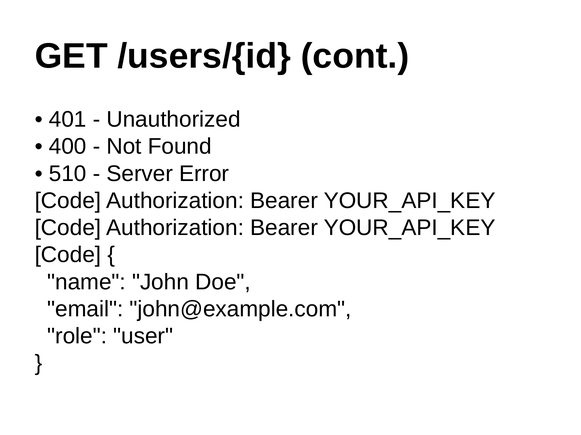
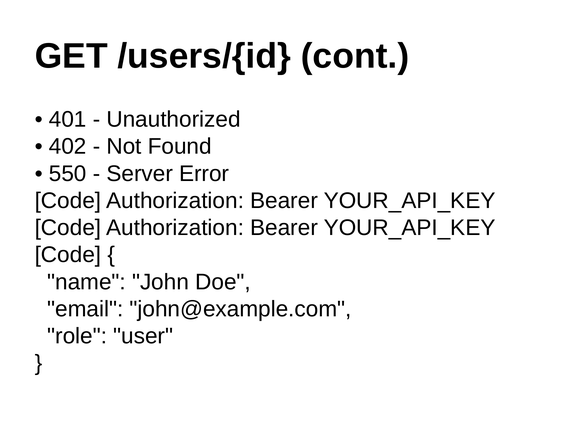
400: 400 -> 402 (68, 147)
510: 510 -> 550 (68, 174)
